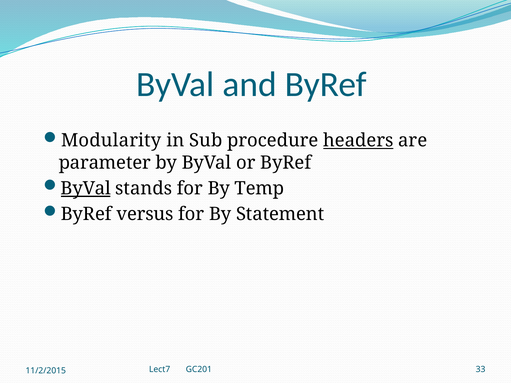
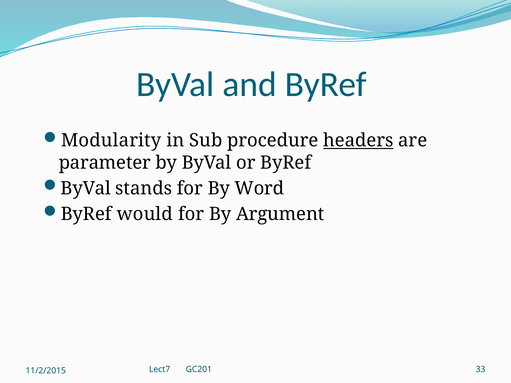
ByVal underline: present -> none (86, 189)
Temp: Temp -> Word (259, 189)
versus: versus -> would (145, 214)
Statement: Statement -> Argument (280, 214)
